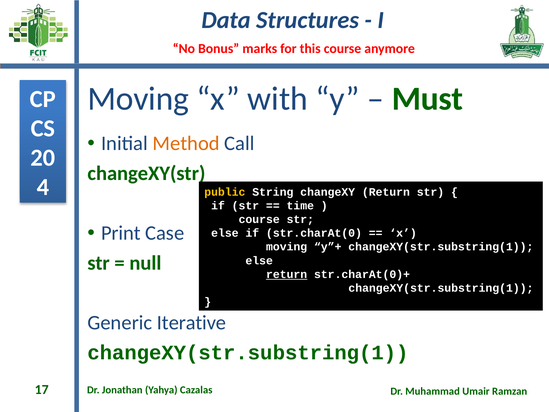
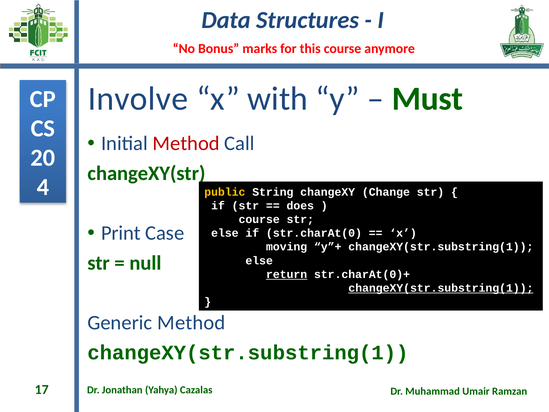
Moving: Moving -> Involve (138, 99)
Method colour: orange -> red (186, 143)
changeXY Return: Return -> Change (386, 192)
time: time -> does (300, 206)
changeXY(str.substring(1 underline: none -> present (441, 288)
Generic Iterative: Iterative -> Method (191, 323)
